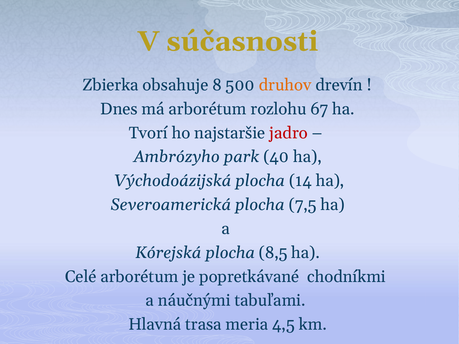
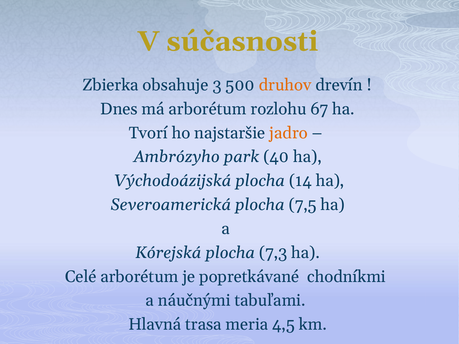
8: 8 -> 3 (217, 85)
jadro colour: red -> orange (289, 133)
8,5: 8,5 -> 7,3 (273, 253)
